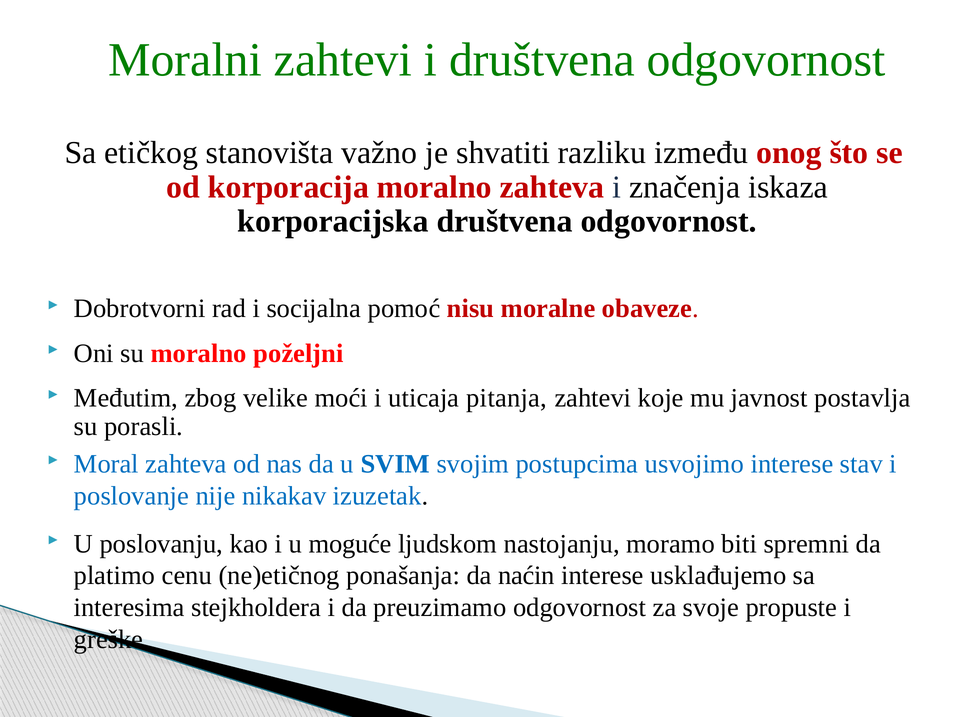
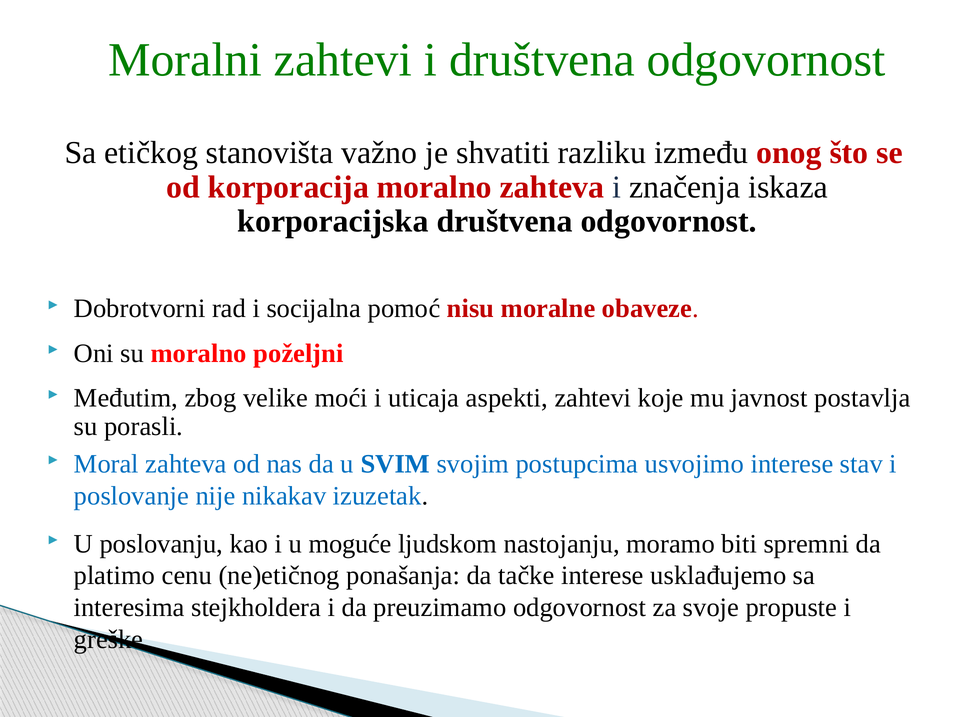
pitanja: pitanja -> aspekti (507, 398)
naćin: naćin -> tačke (526, 576)
